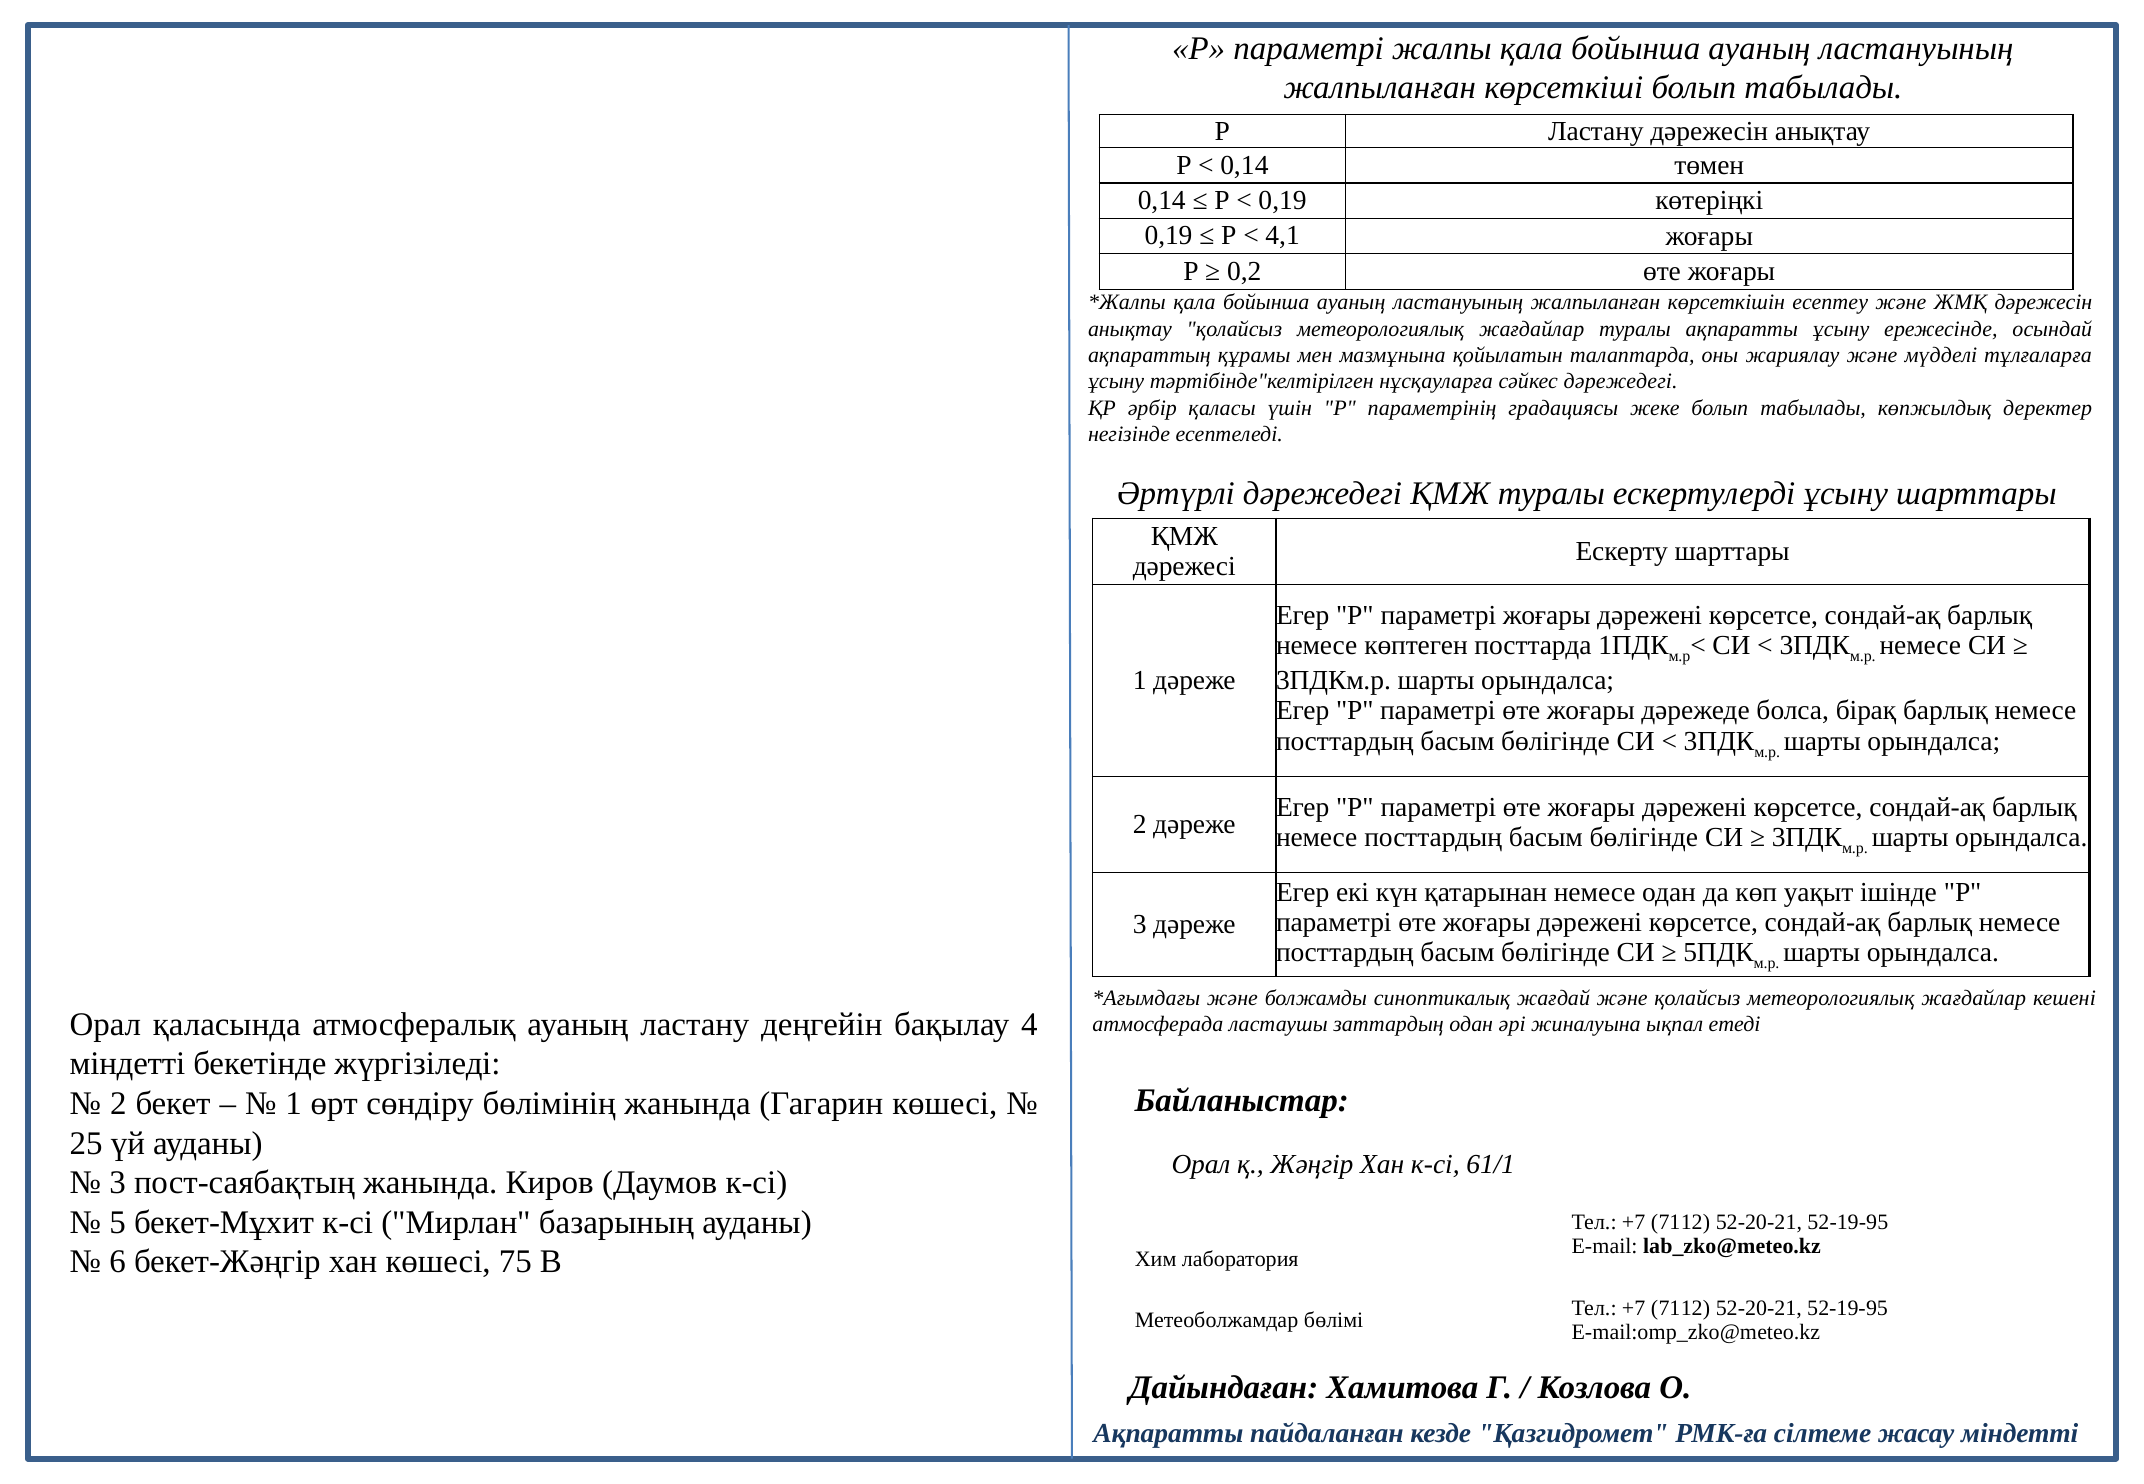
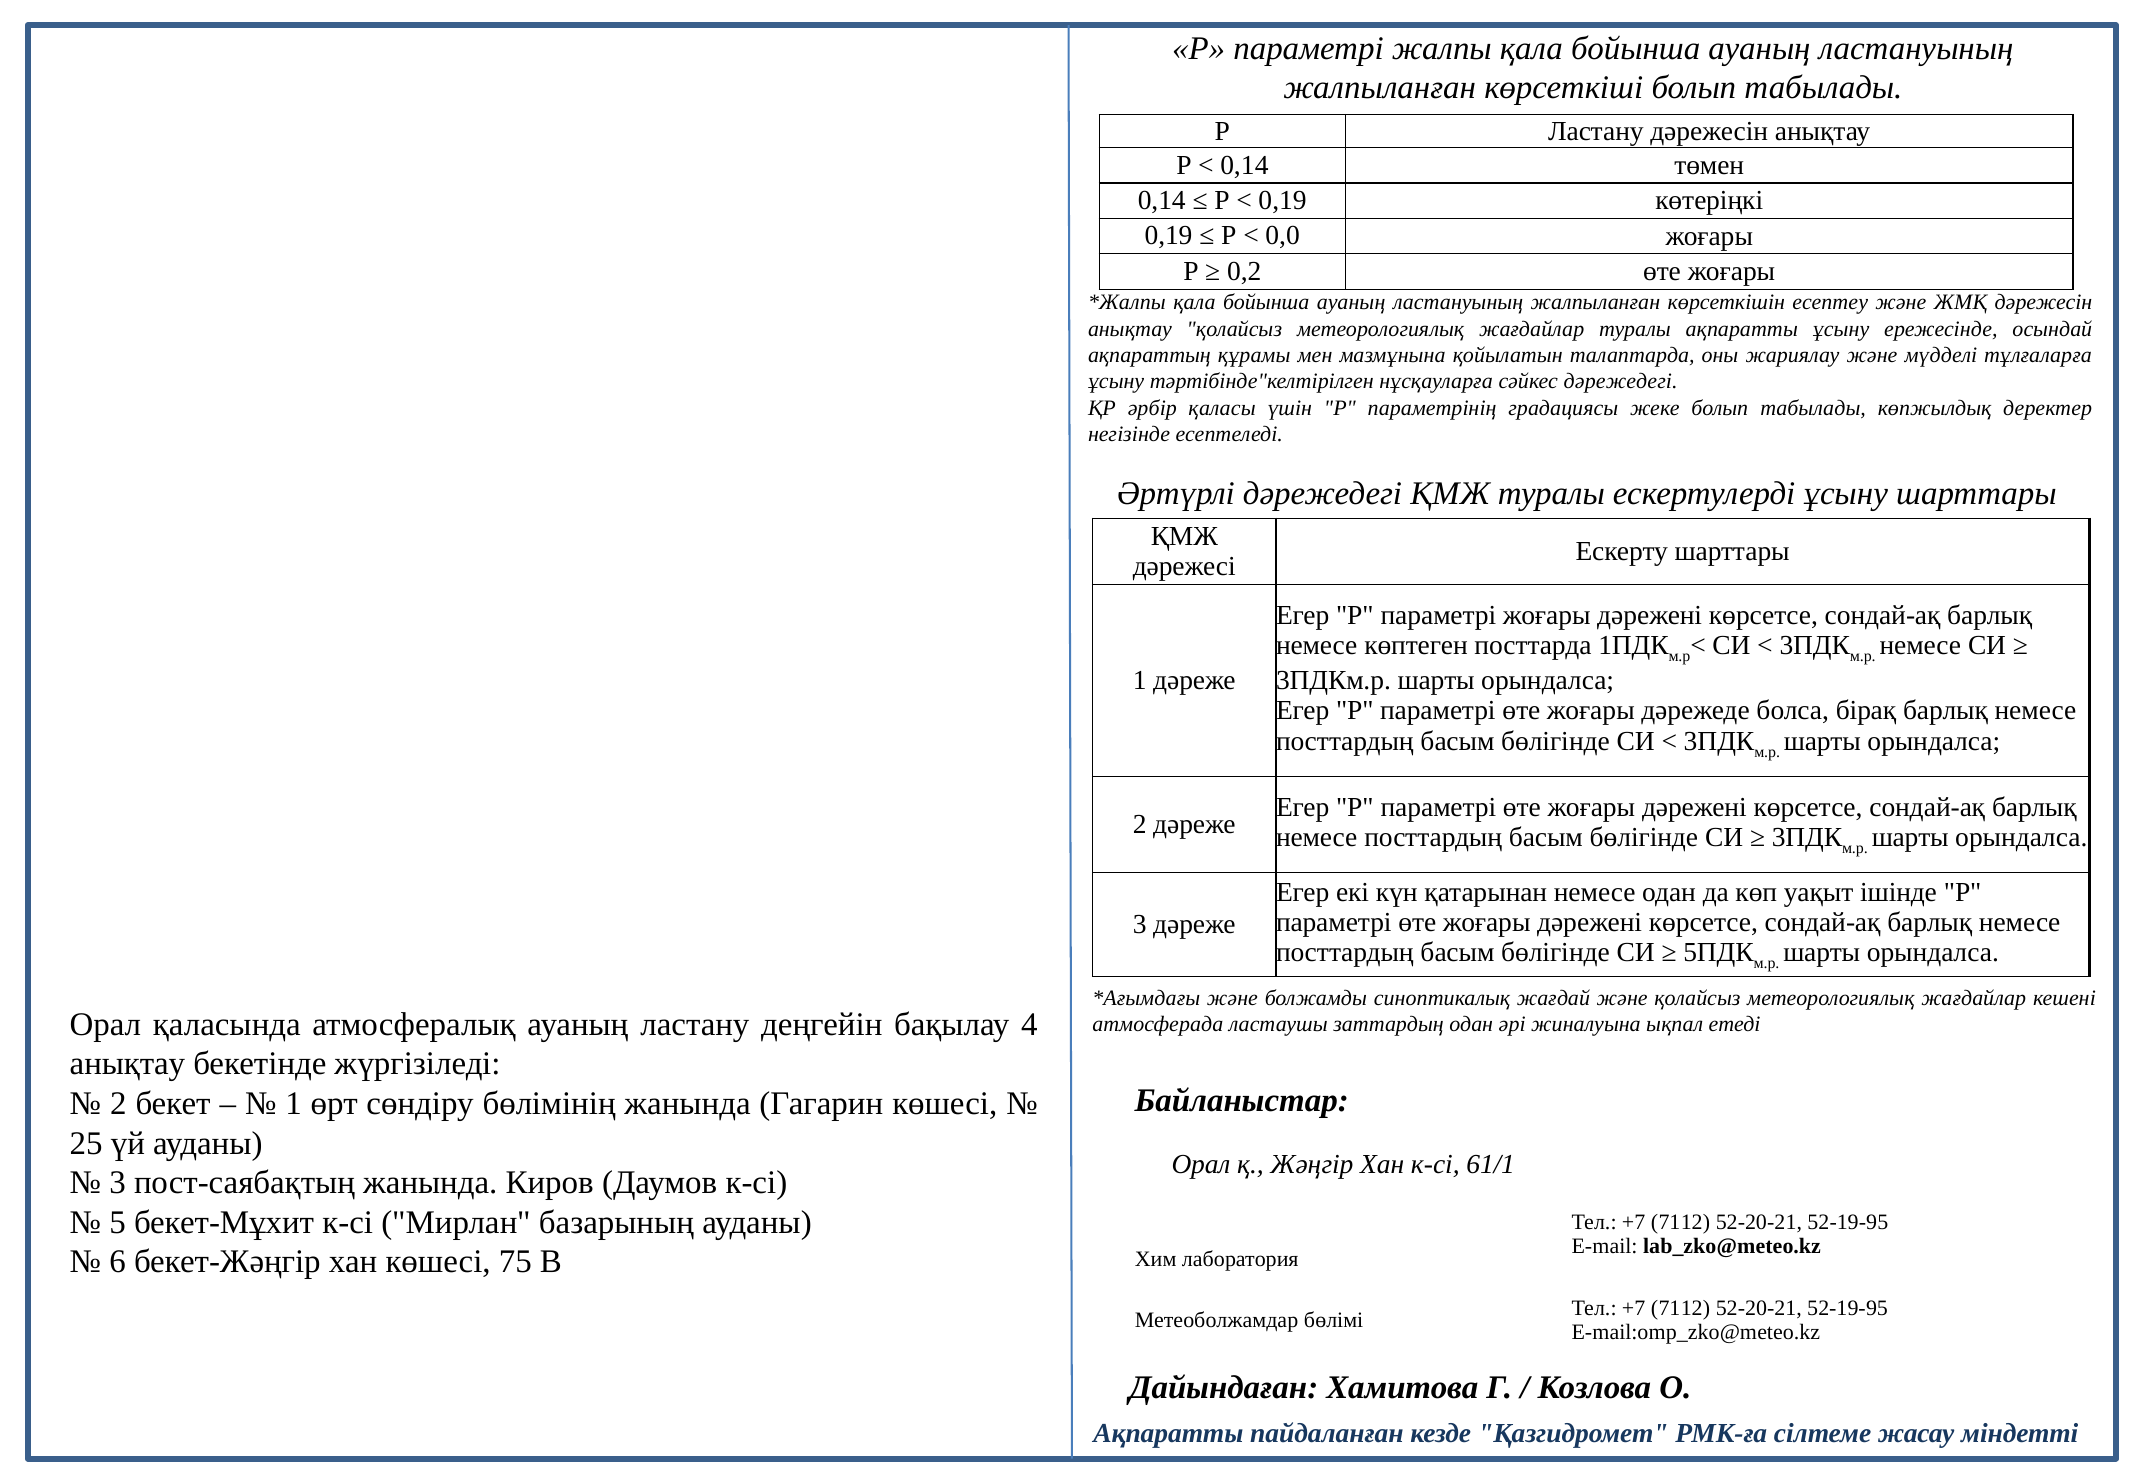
4,1: 4,1 -> 0,0 (1283, 236)
міндетті: міндетті -> анықтау (127, 1064)
